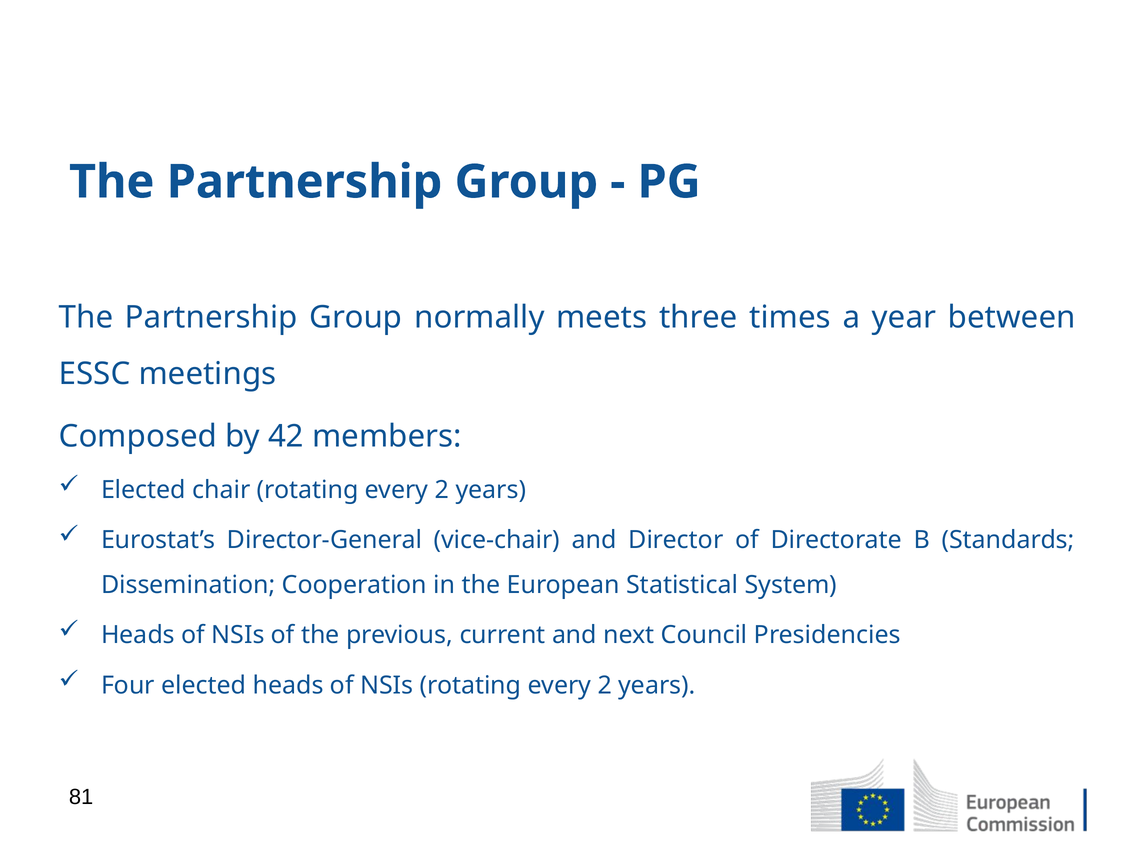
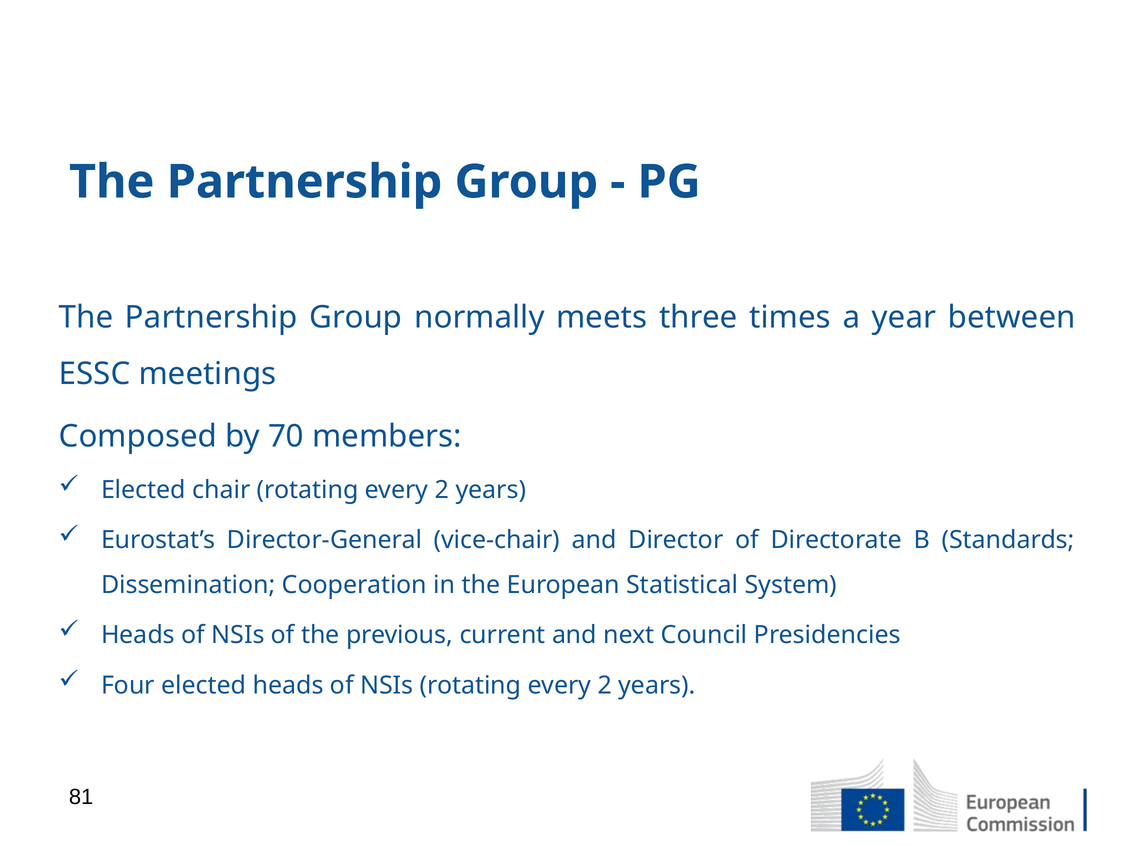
42: 42 -> 70 (286, 436)
